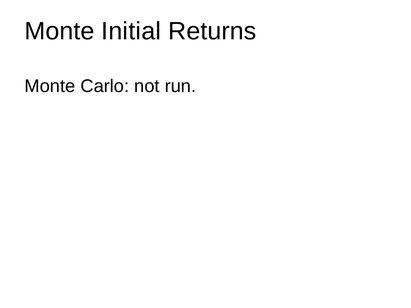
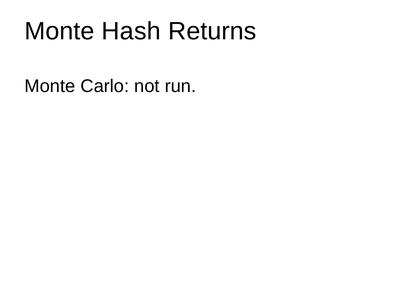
Initial: Initial -> Hash (131, 31)
